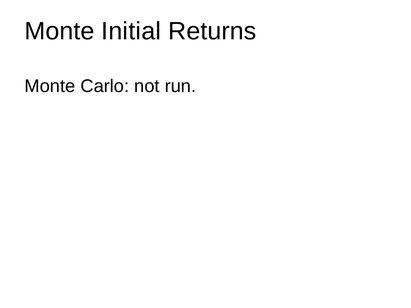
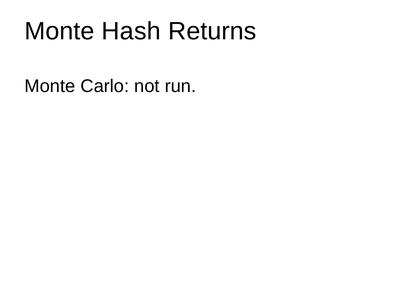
Initial: Initial -> Hash (131, 31)
